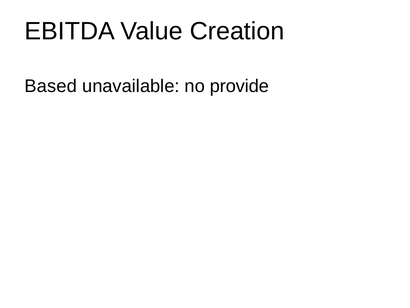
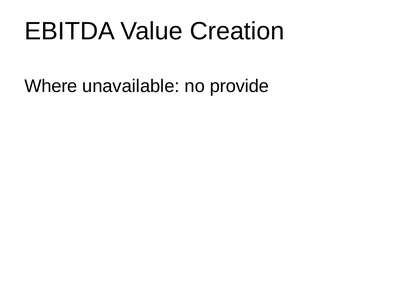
Based: Based -> Where (51, 86)
